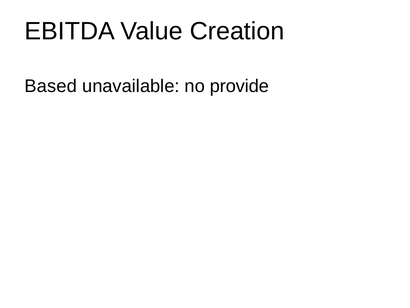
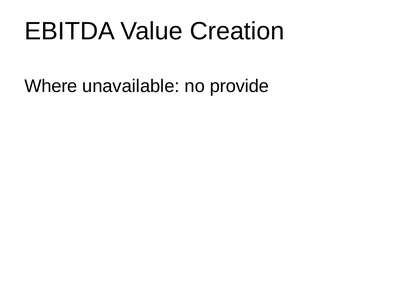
Based: Based -> Where (51, 86)
